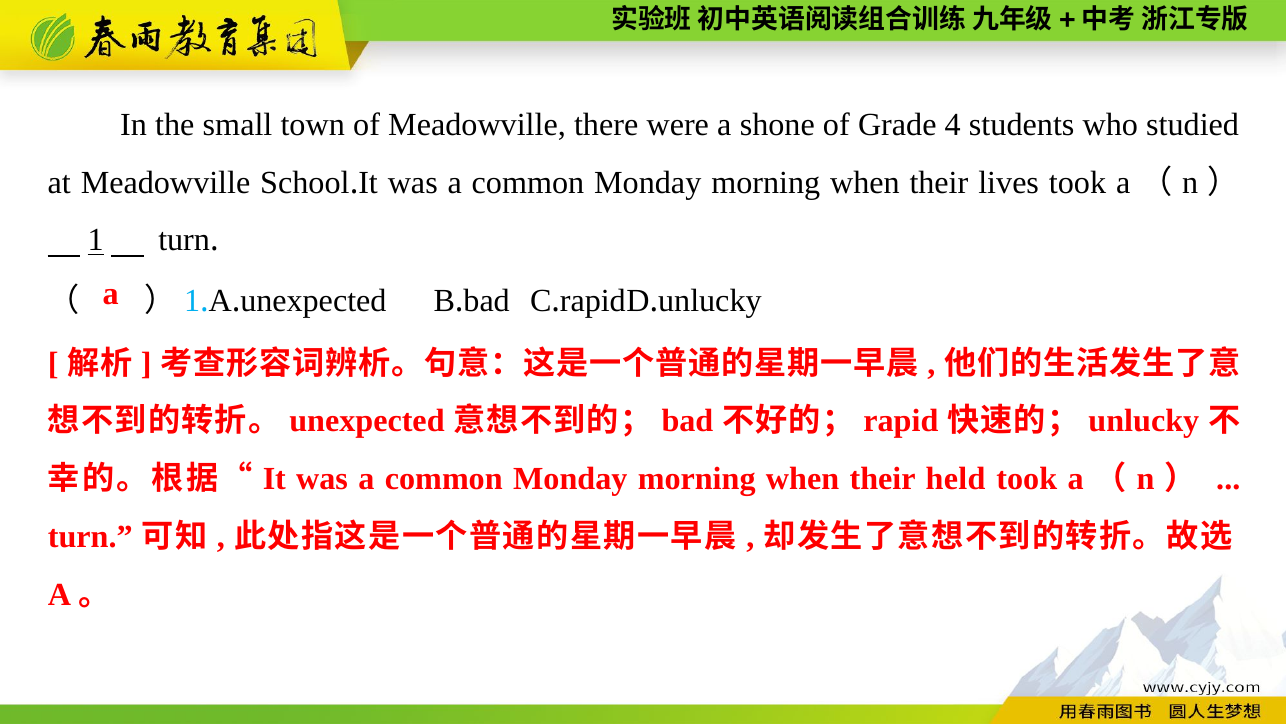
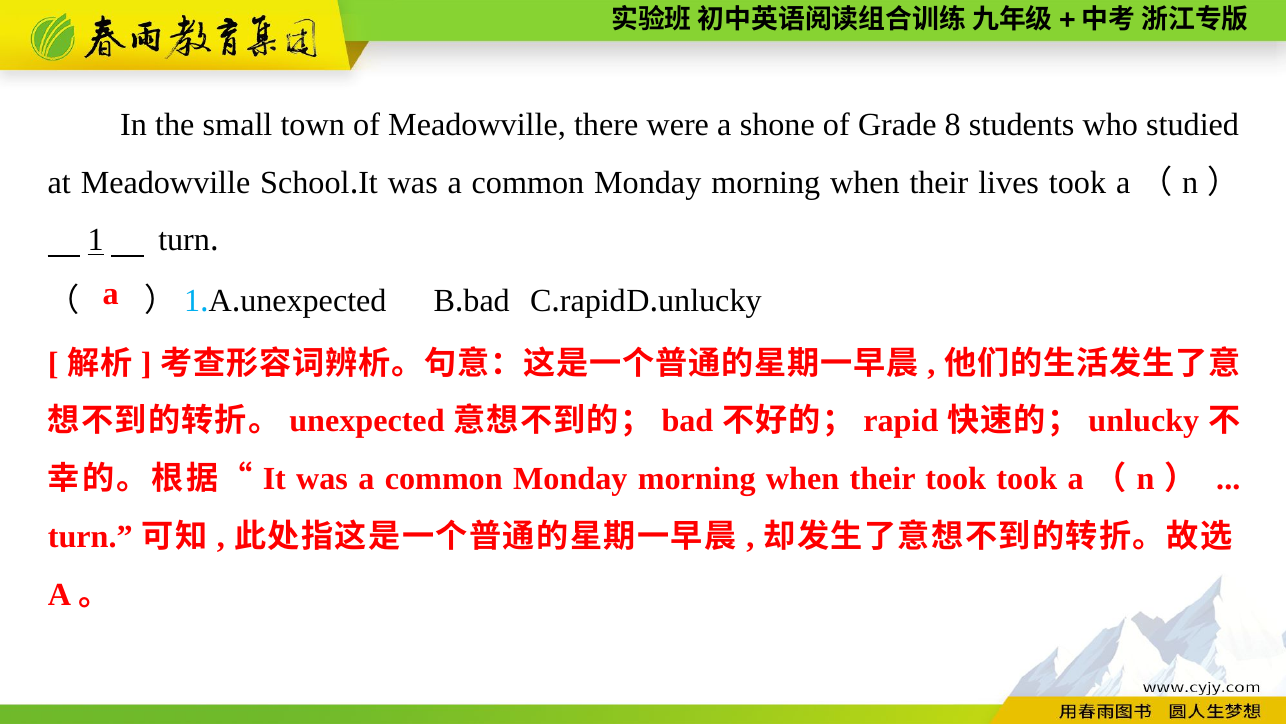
4: 4 -> 8 (953, 124)
their held: held -> took (956, 479)
